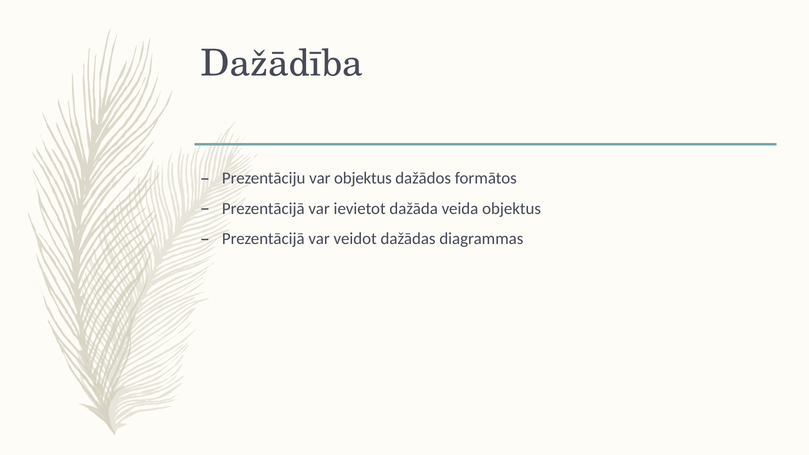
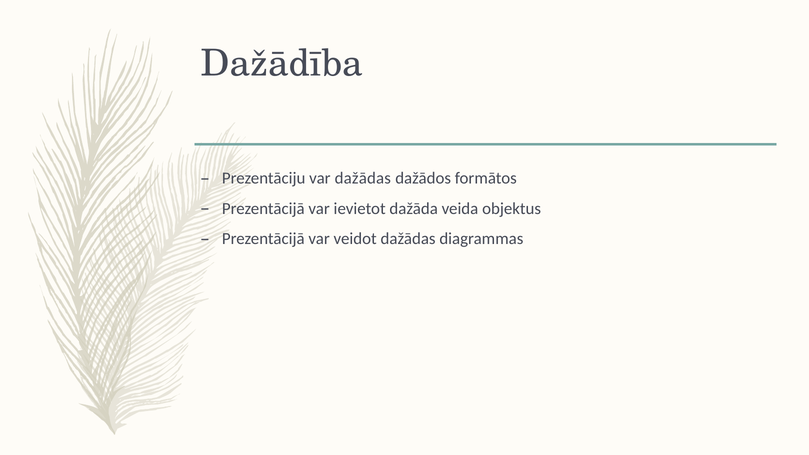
var objektus: objektus -> dažādas (363, 178)
